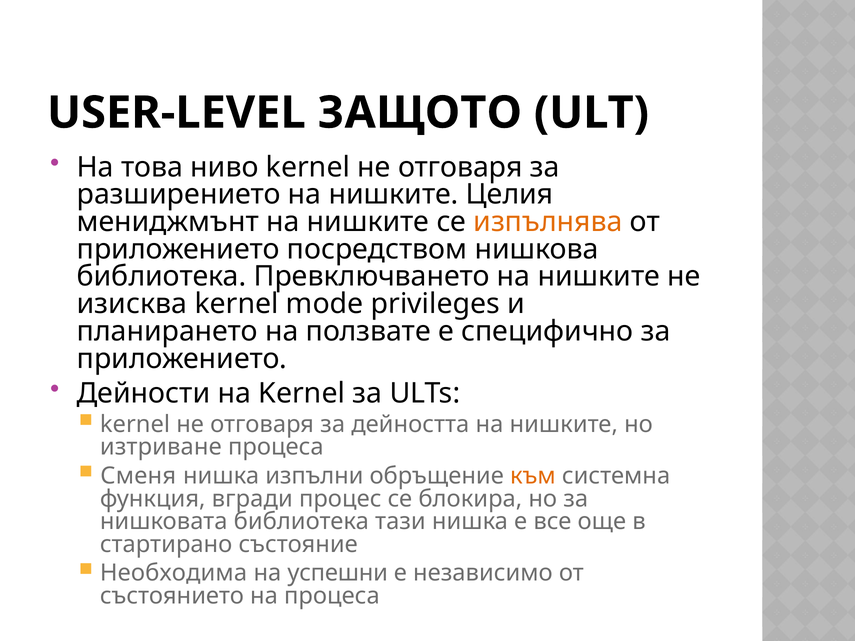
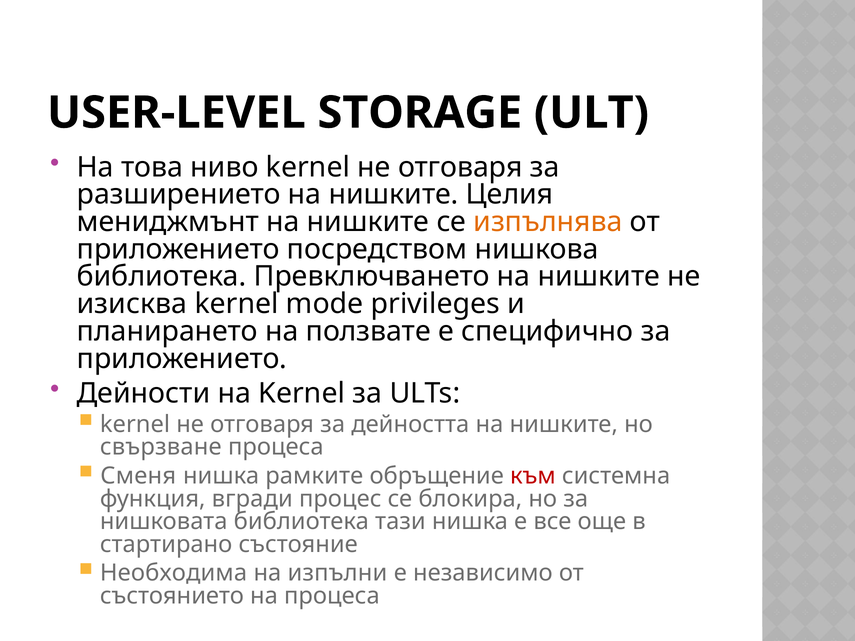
ЗАЩОТО: ЗАЩОТО -> STORAGE (420, 113)
изтриване: изтриване -> свързване (161, 447)
изпълни: изпълни -> рамките (314, 476)
към colour: orange -> red (533, 476)
успешни: успешни -> изпълни (337, 573)
